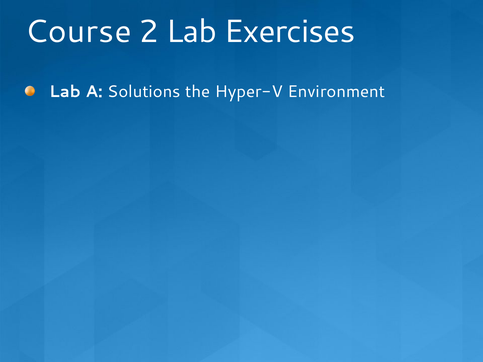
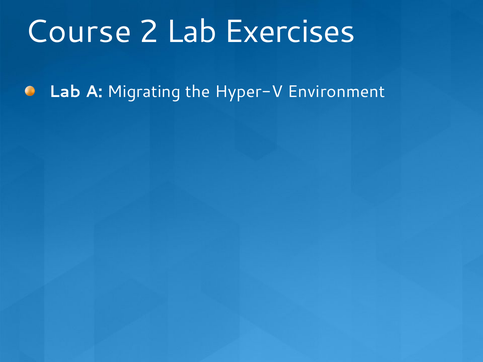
Solutions: Solutions -> Migrating (144, 92)
